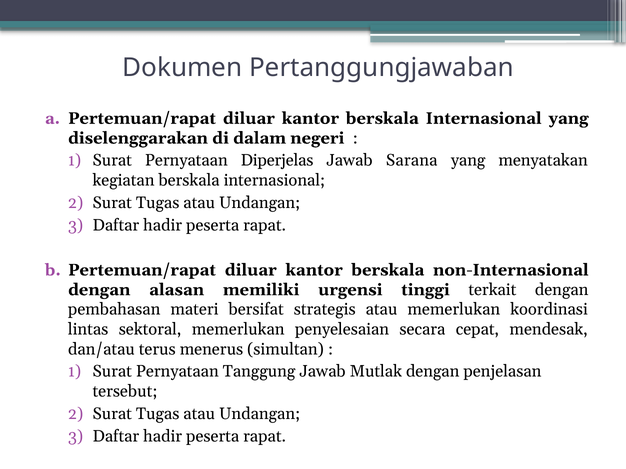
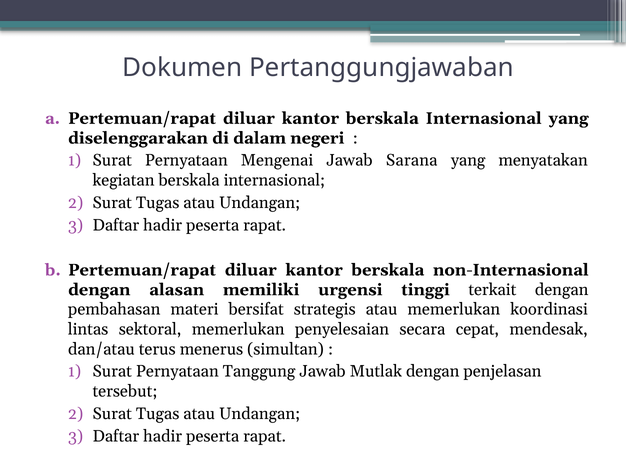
Diperjelas: Diperjelas -> Mengenai (277, 161)
